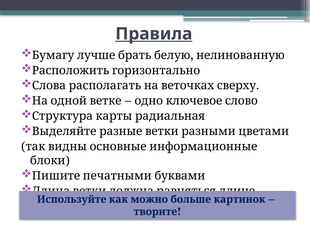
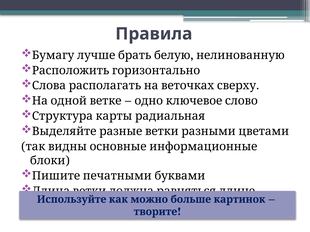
Правила underline: present -> none (154, 34)
